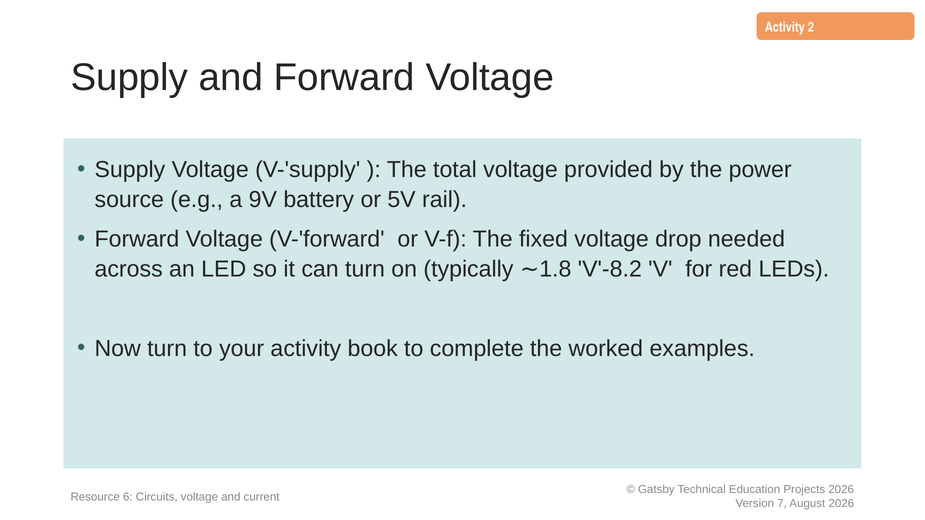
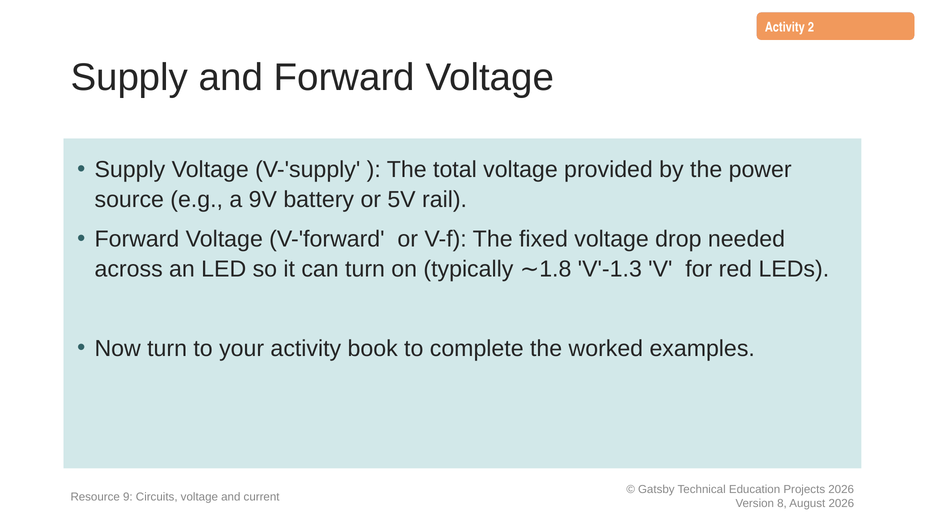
V'-8.2: V'-8.2 -> V'-1.3 (610, 269)
6: 6 -> 9 (128, 497)
7: 7 -> 8 (782, 504)
